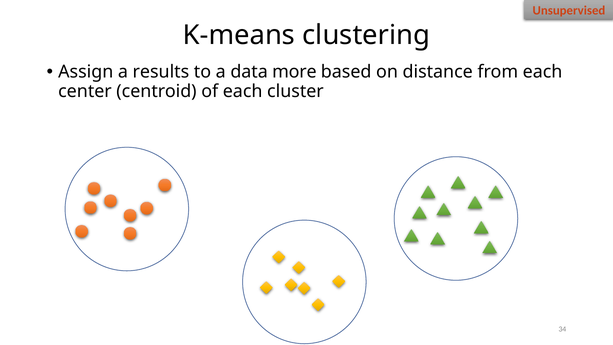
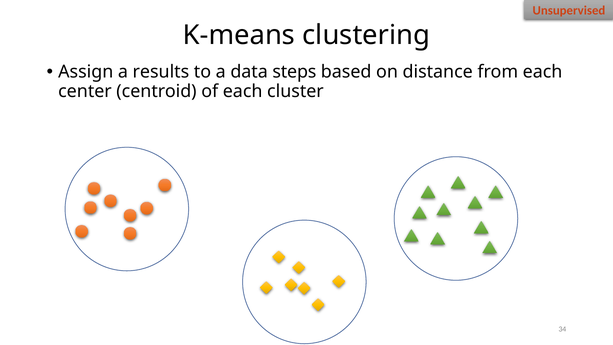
more: more -> steps (294, 72)
